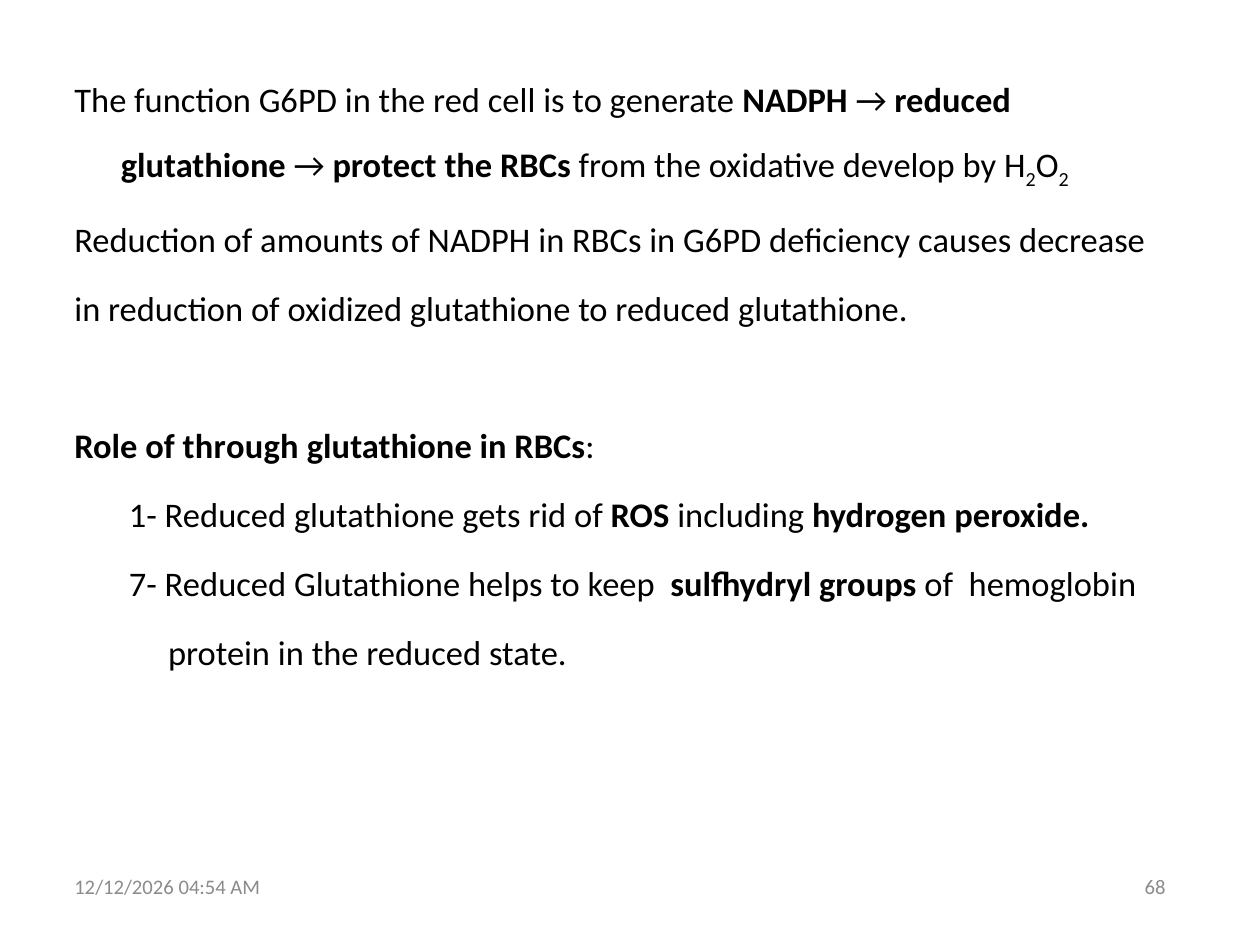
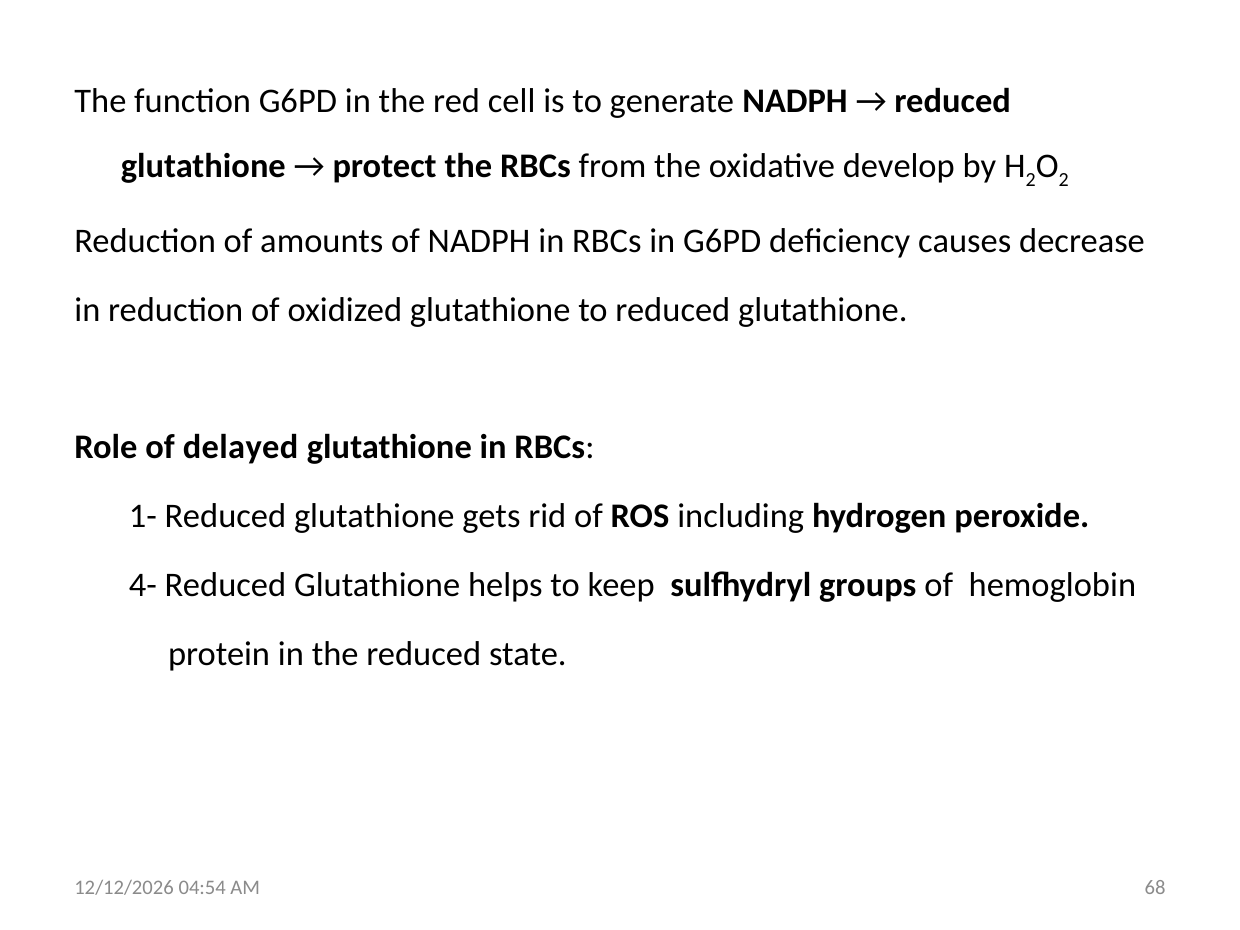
through: through -> delayed (241, 448)
7-: 7- -> 4- (143, 585)
